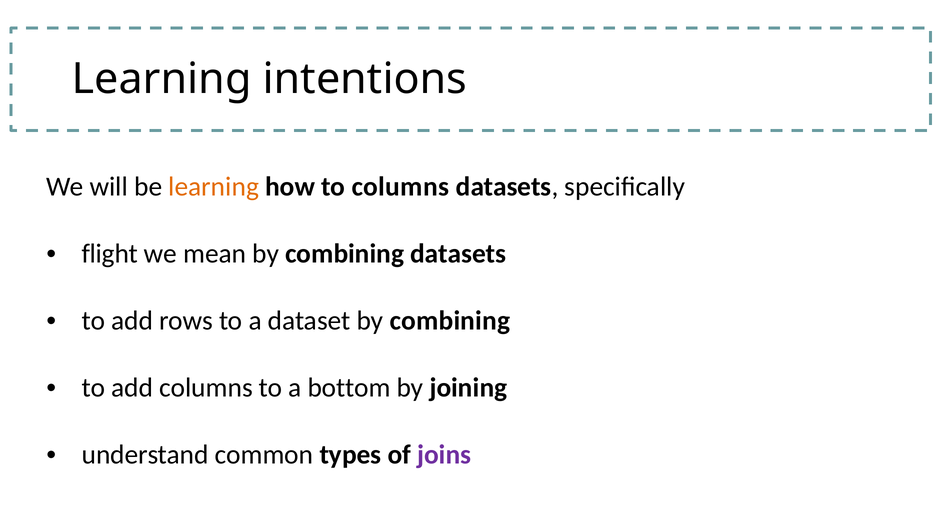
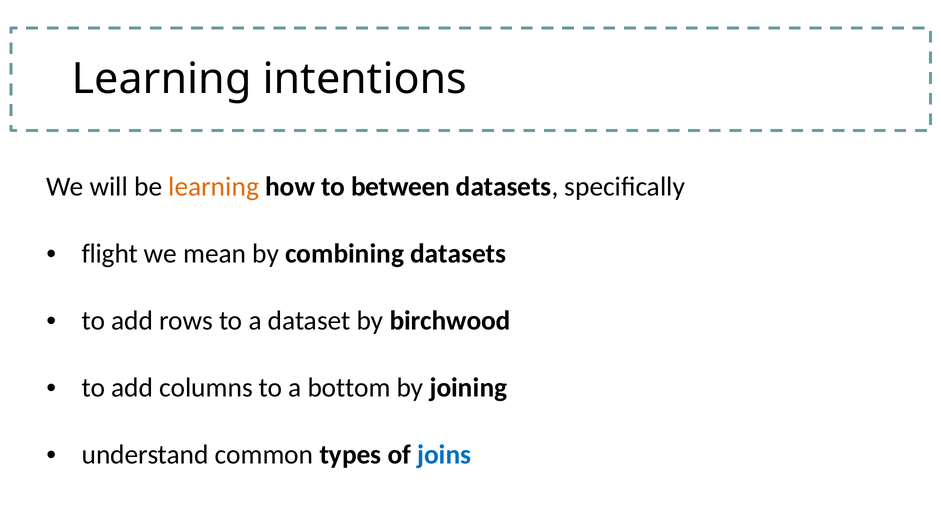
to columns: columns -> between (401, 187)
dataset by combining: combining -> birchwood (450, 321)
joins colour: purple -> blue (444, 455)
